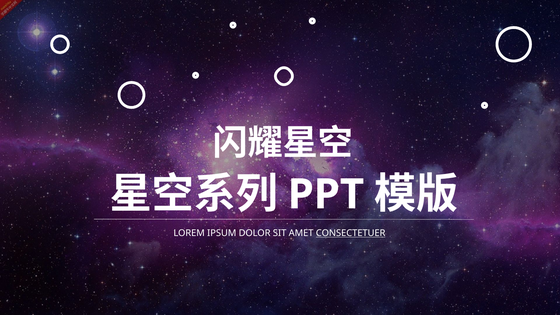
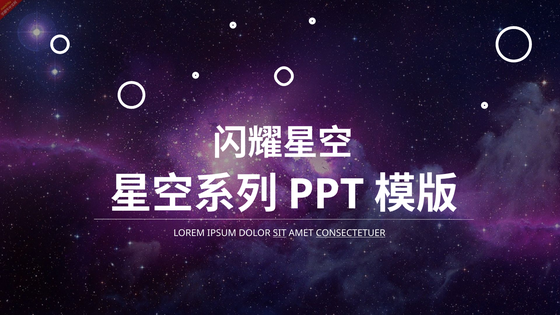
SIT underline: none -> present (280, 233)
